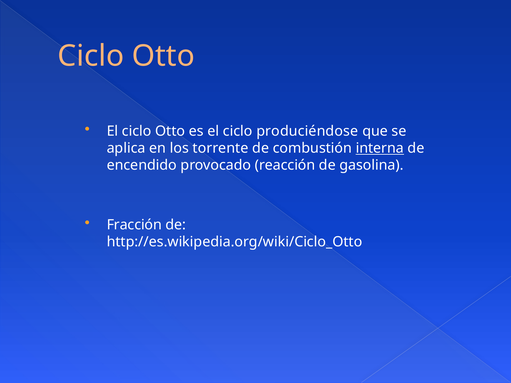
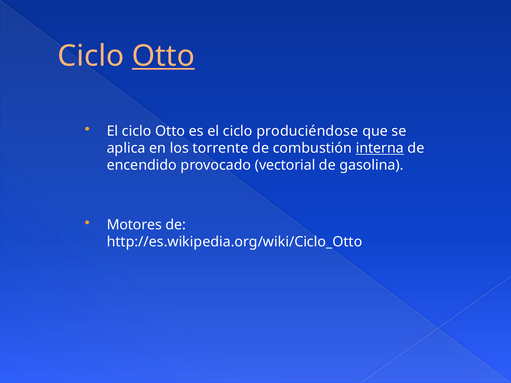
Otto underline: none -> present (163, 56)
reacción: reacción -> vectorial (285, 165)
Fracción: Fracción -> Motores (134, 225)
